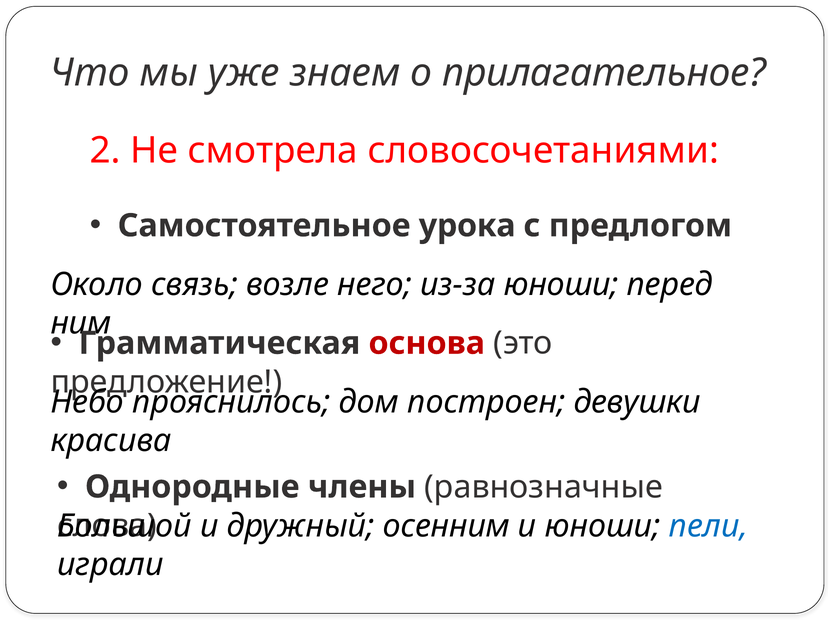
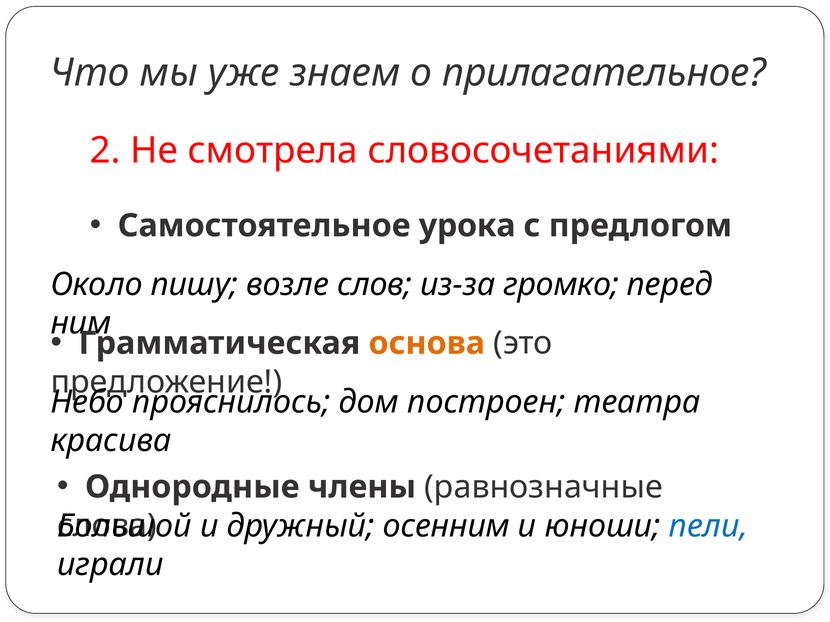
связь: связь -> пишу (195, 285)
него: него -> слов (375, 285)
из-за юноши: юноши -> громко (561, 285)
основа colour: red -> orange (427, 343)
девушки: девушки -> театра (637, 402)
